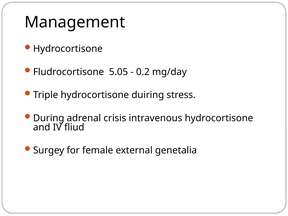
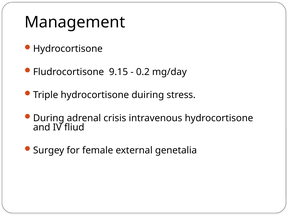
5.05: 5.05 -> 9.15 (118, 72)
